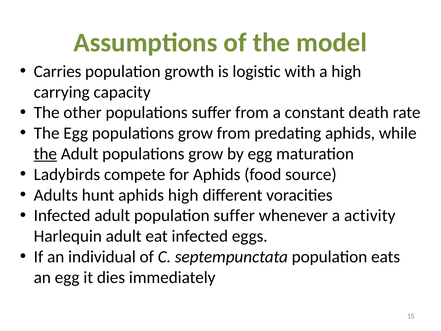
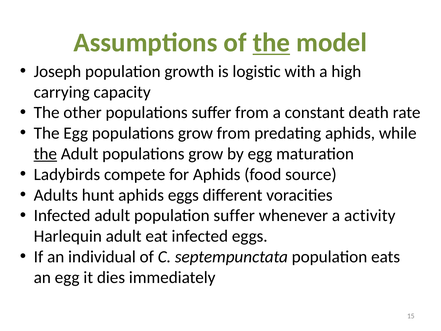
the underline: none -> present (271, 43)
Carries: Carries -> Joseph (57, 71)
aphids high: high -> eggs (183, 195)
